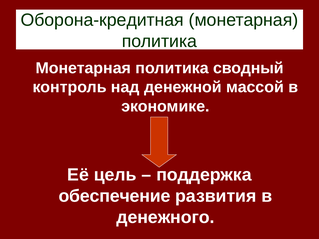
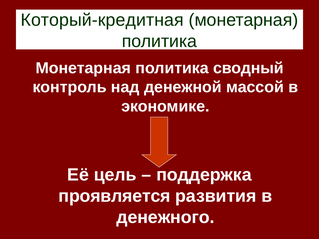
Оборона-кредитная: Оборона-кредитная -> Который-кредитная (102, 20)
обеспечение: обеспечение -> проявляется (115, 196)
